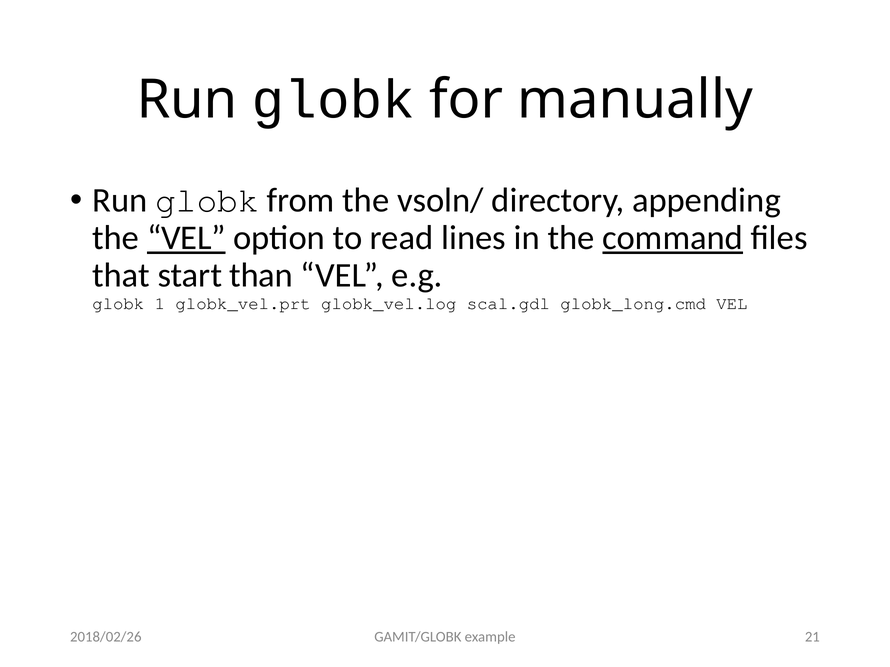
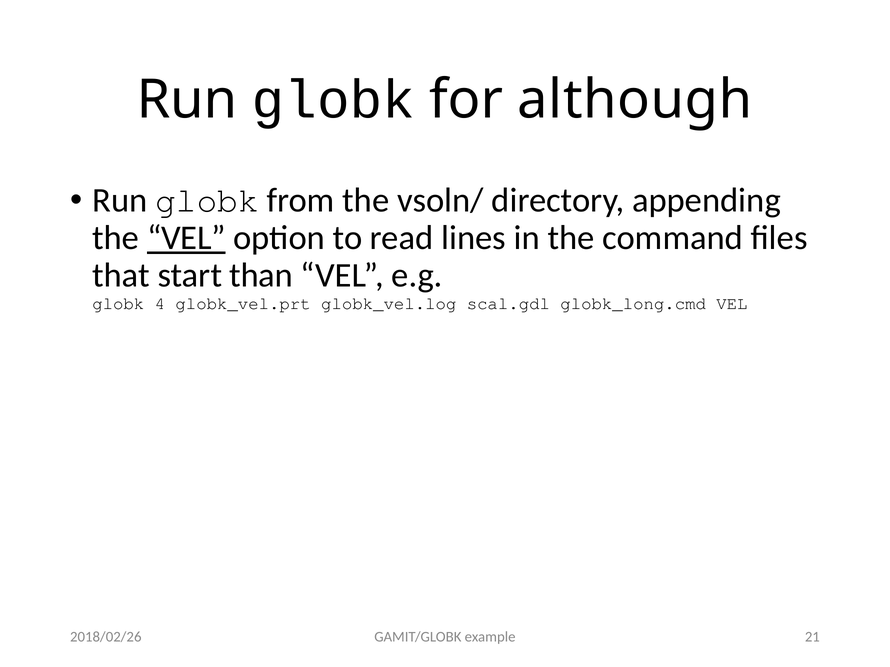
manually: manually -> although (635, 100)
command underline: present -> none (673, 238)
1: 1 -> 4 (160, 304)
